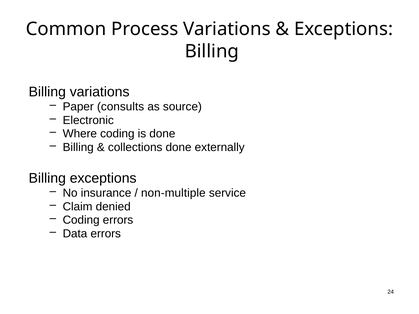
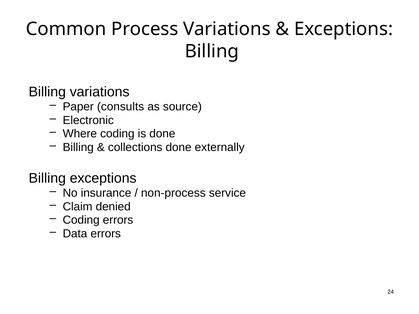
non-multiple: non-multiple -> non-process (173, 193)
